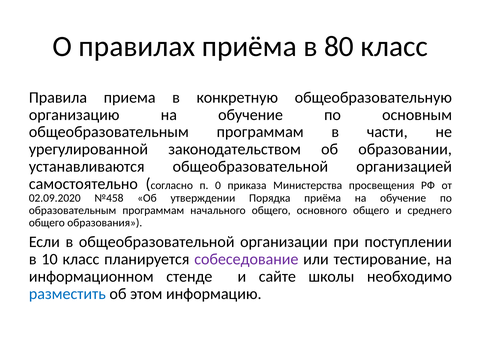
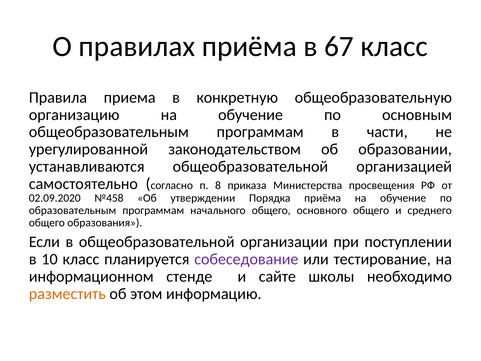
80: 80 -> 67 (339, 47)
0: 0 -> 8 (218, 185)
разместить colour: blue -> orange (67, 294)
